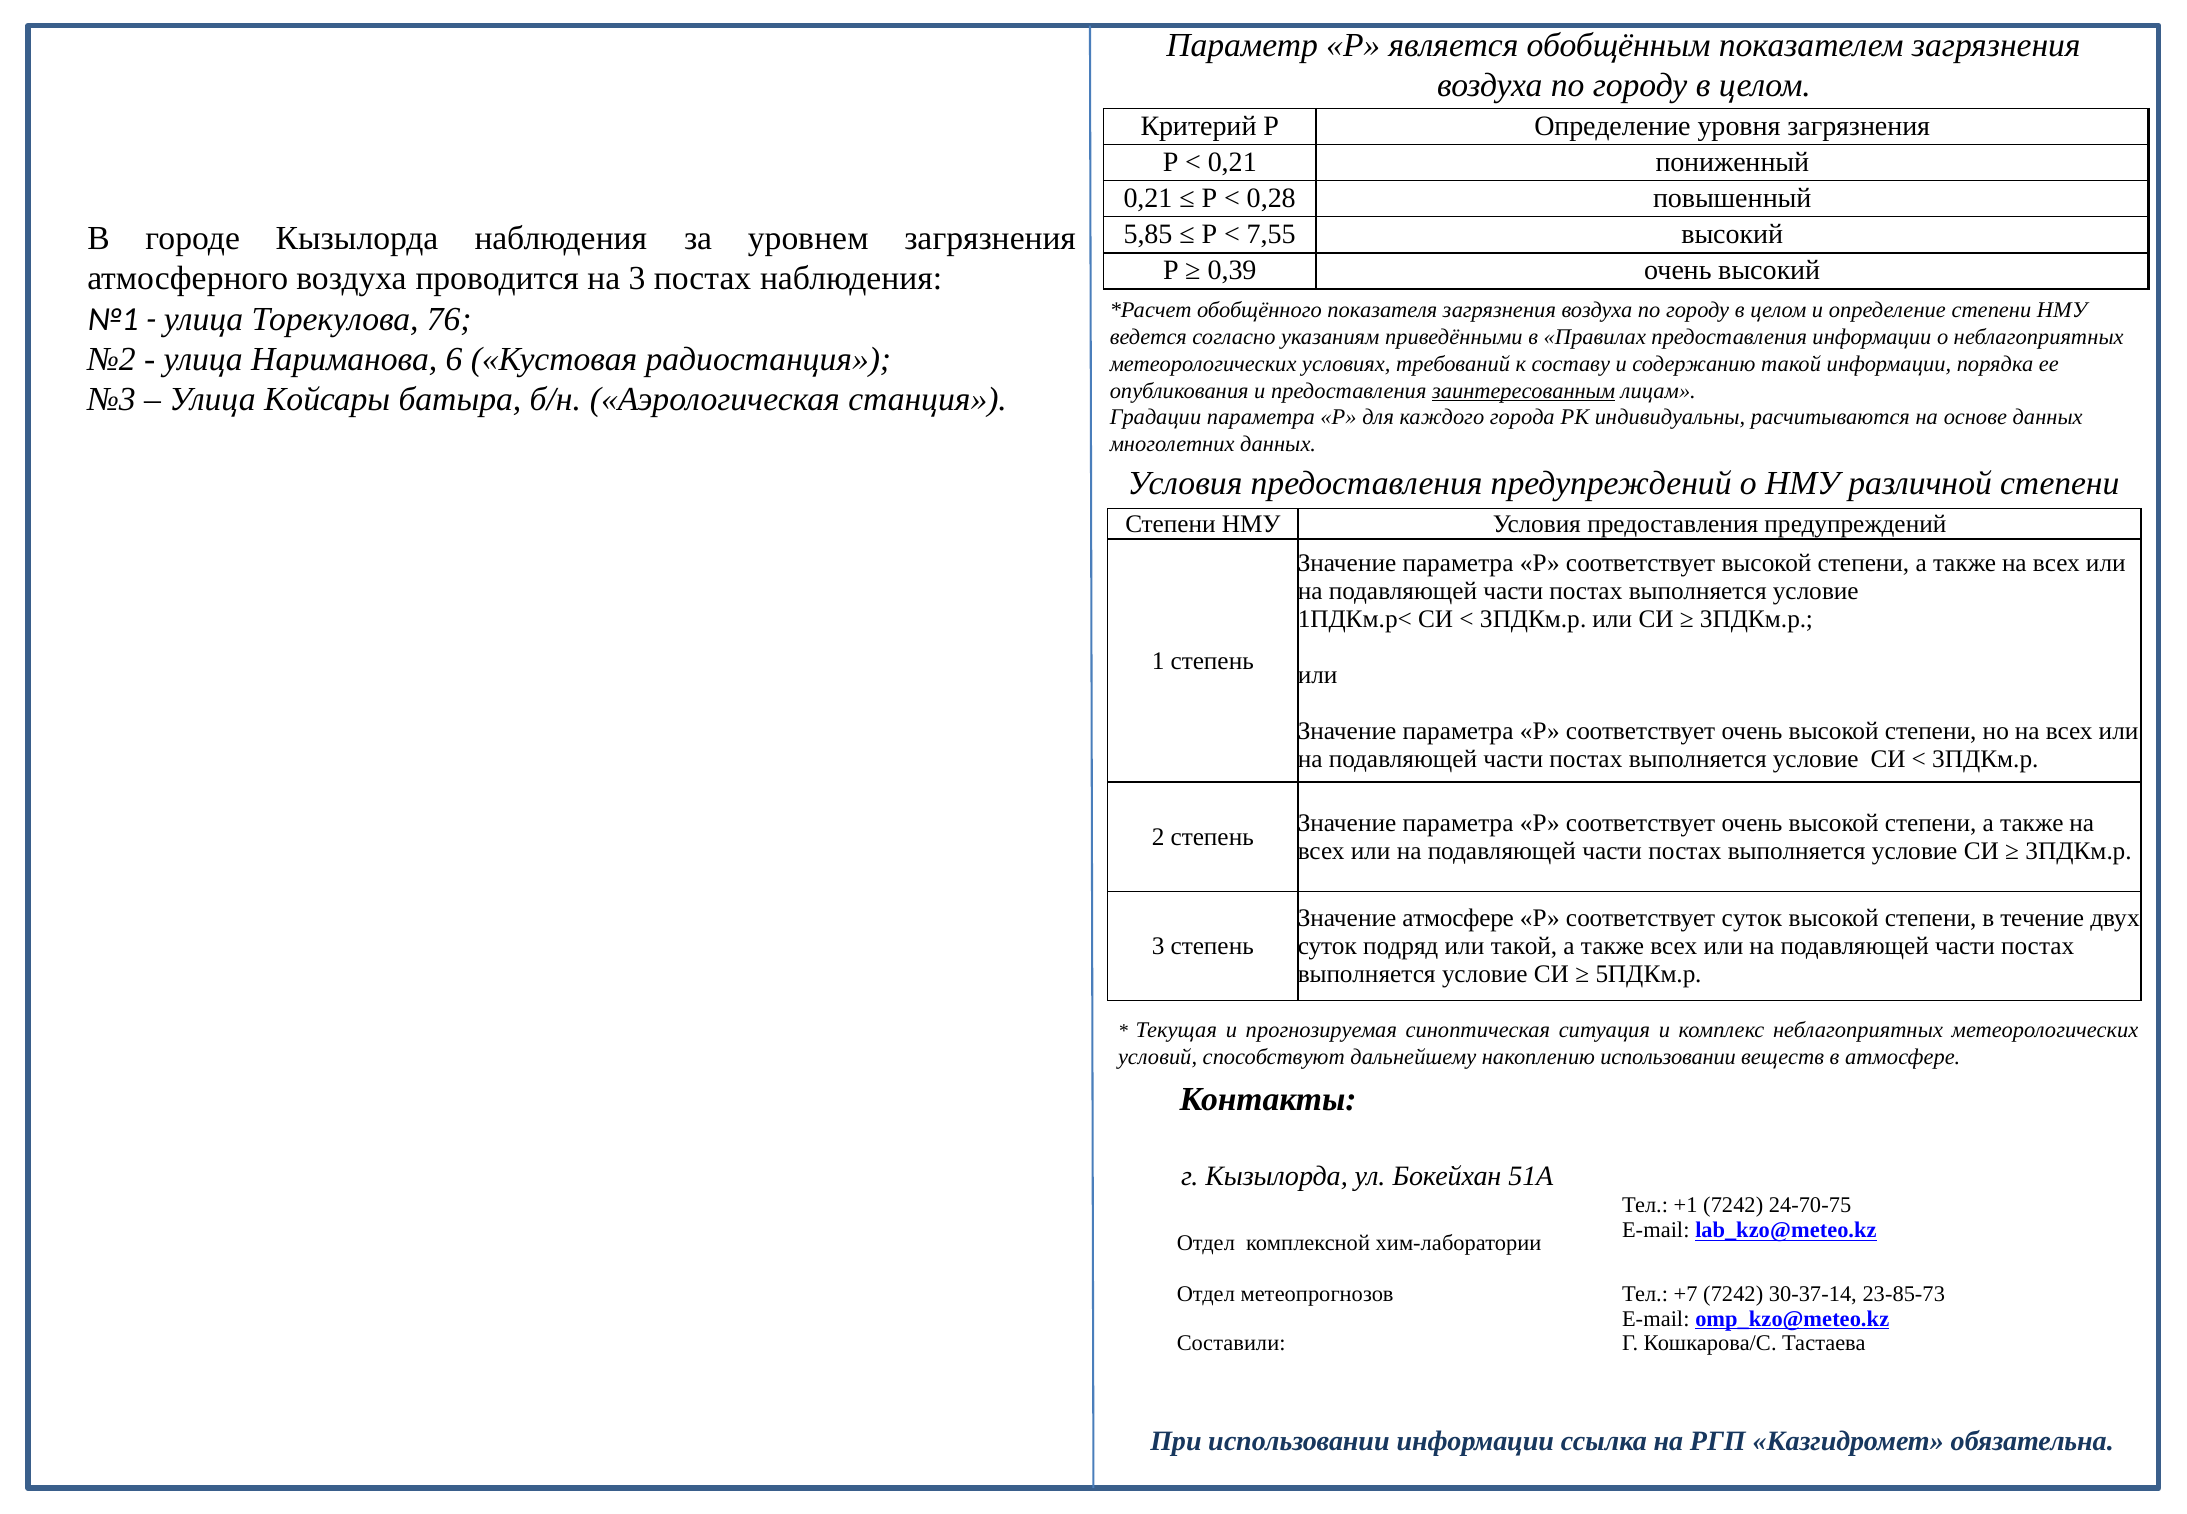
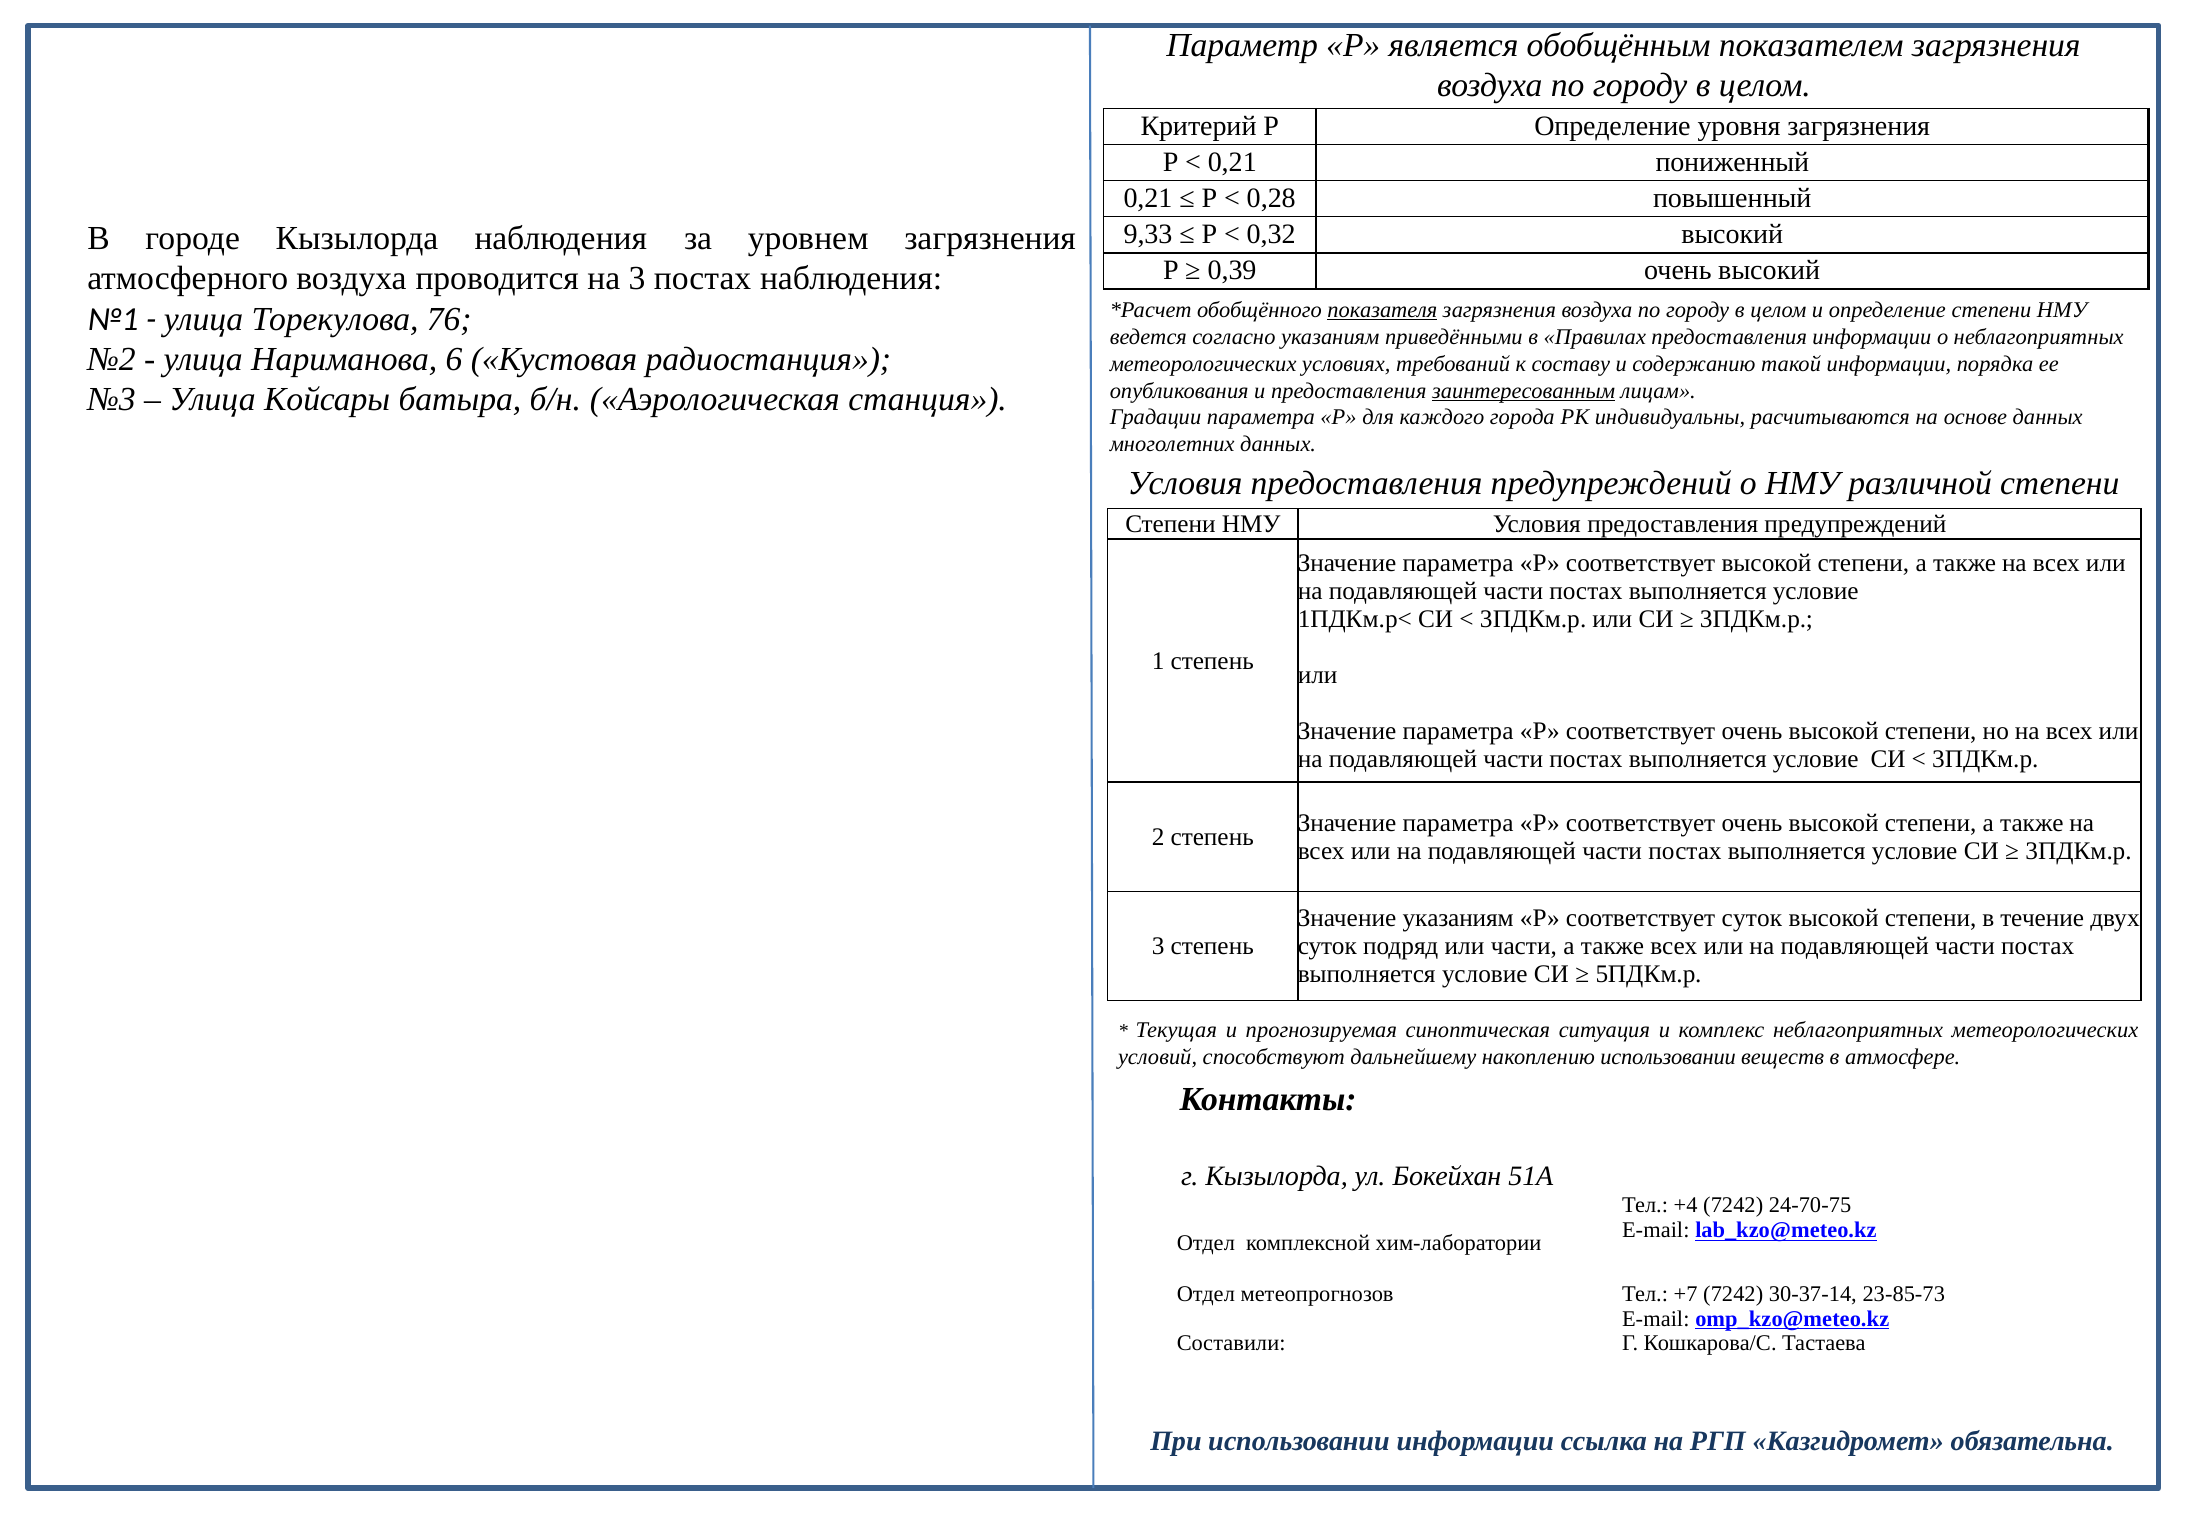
5,85: 5,85 -> 9,33 (1148, 235)
7,55: 7,55 -> 0,32 (1271, 235)
показателя underline: none -> present (1382, 310)
Значение атмосфере: атмосфере -> указаниям (1458, 918)
или такой: такой -> части (1524, 946)
+1: +1 -> +4 (1686, 1205)
